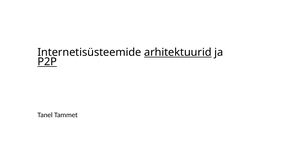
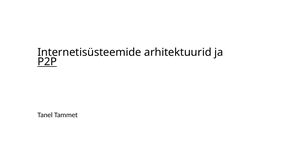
arhitektuurid underline: present -> none (178, 52)
